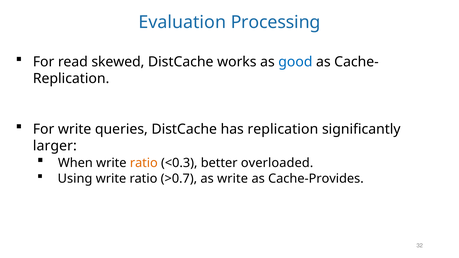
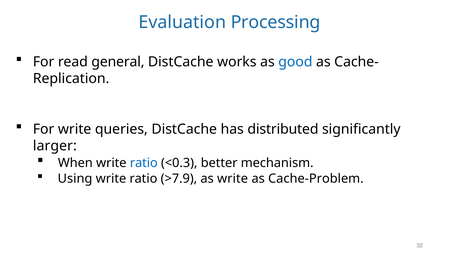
skewed: skewed -> general (118, 62)
has replication: replication -> distributed (283, 129)
ratio colour: orange -> blue (144, 163)
overloaded: overloaded -> mechanism (277, 163)
>0.7: >0.7 -> >7.9 (179, 179)
Cache-Provides: Cache-Provides -> Cache-Problem (316, 179)
